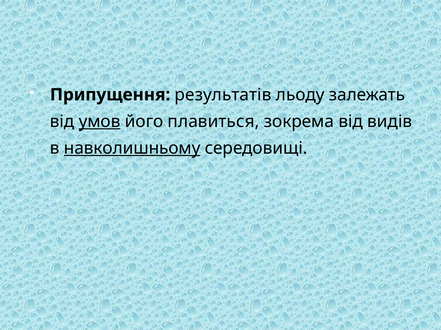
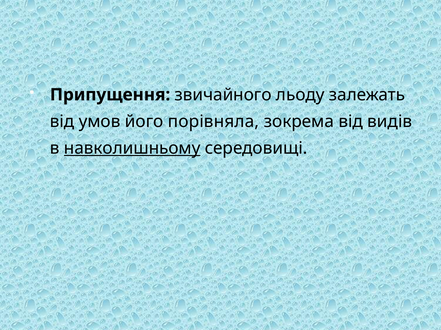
результатів: результатів -> звичайного (223, 95)
умов underline: present -> none (100, 122)
плавиться: плавиться -> порівняла (213, 122)
